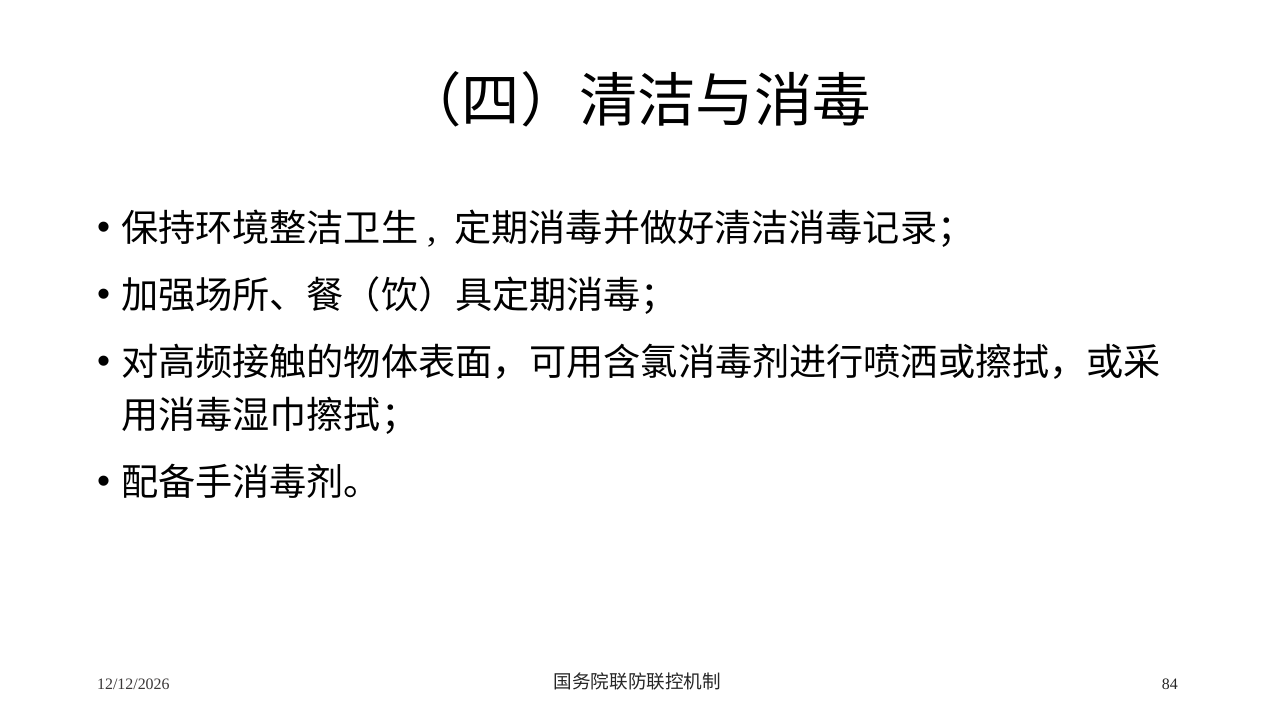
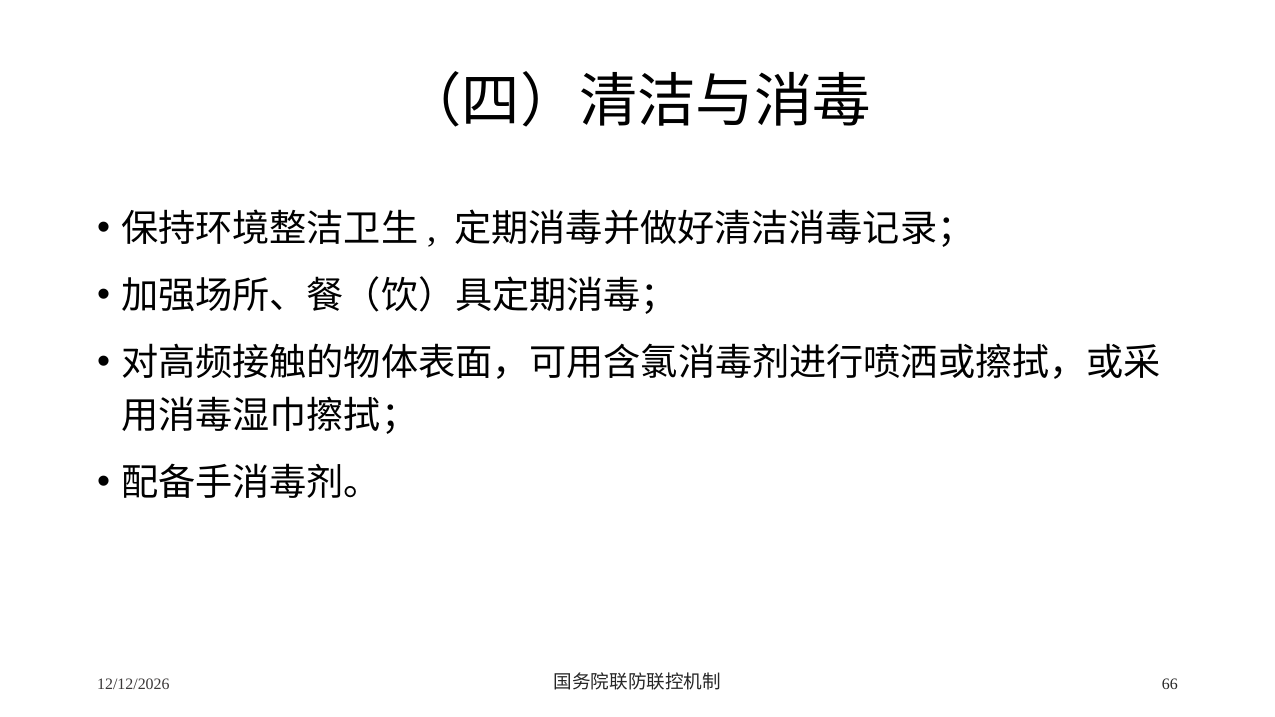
84: 84 -> 66 (1170, 685)
